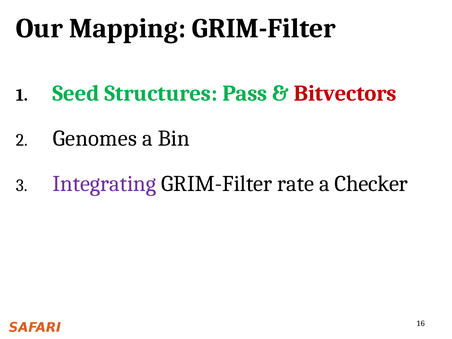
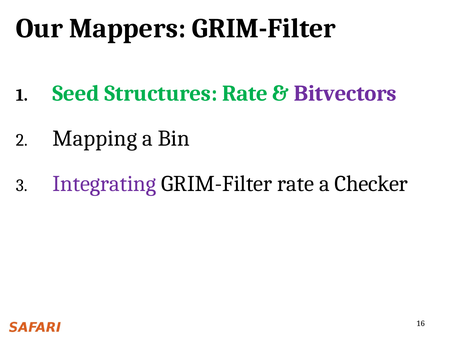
Mapping: Mapping -> Mappers (127, 28)
Structures Pass: Pass -> Rate (245, 93)
Bitvectors colour: red -> purple (345, 93)
Genomes: Genomes -> Mapping (95, 139)
